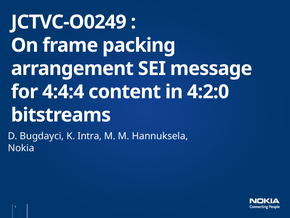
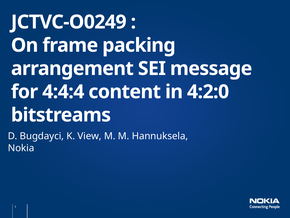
Intra: Intra -> View (90, 136)
